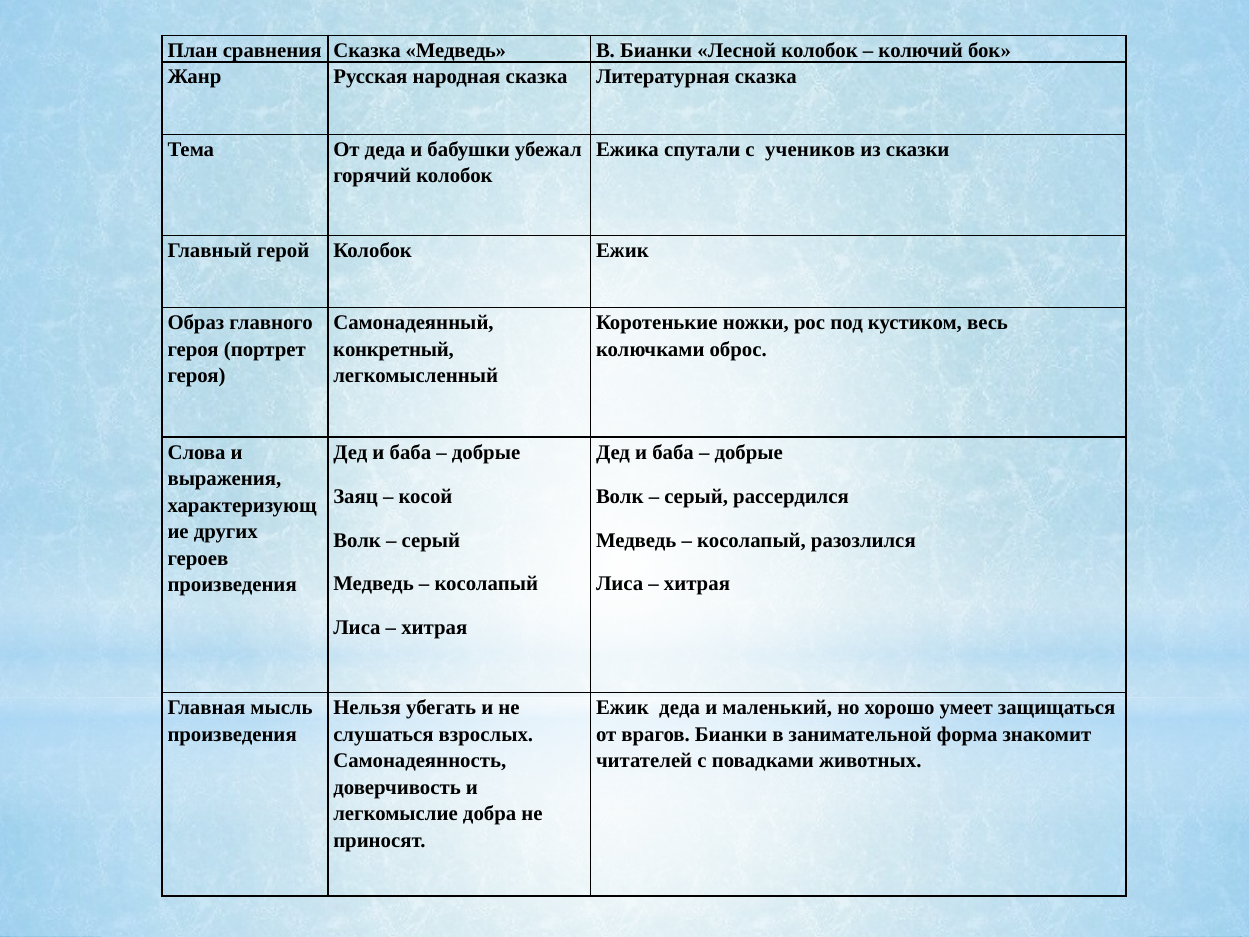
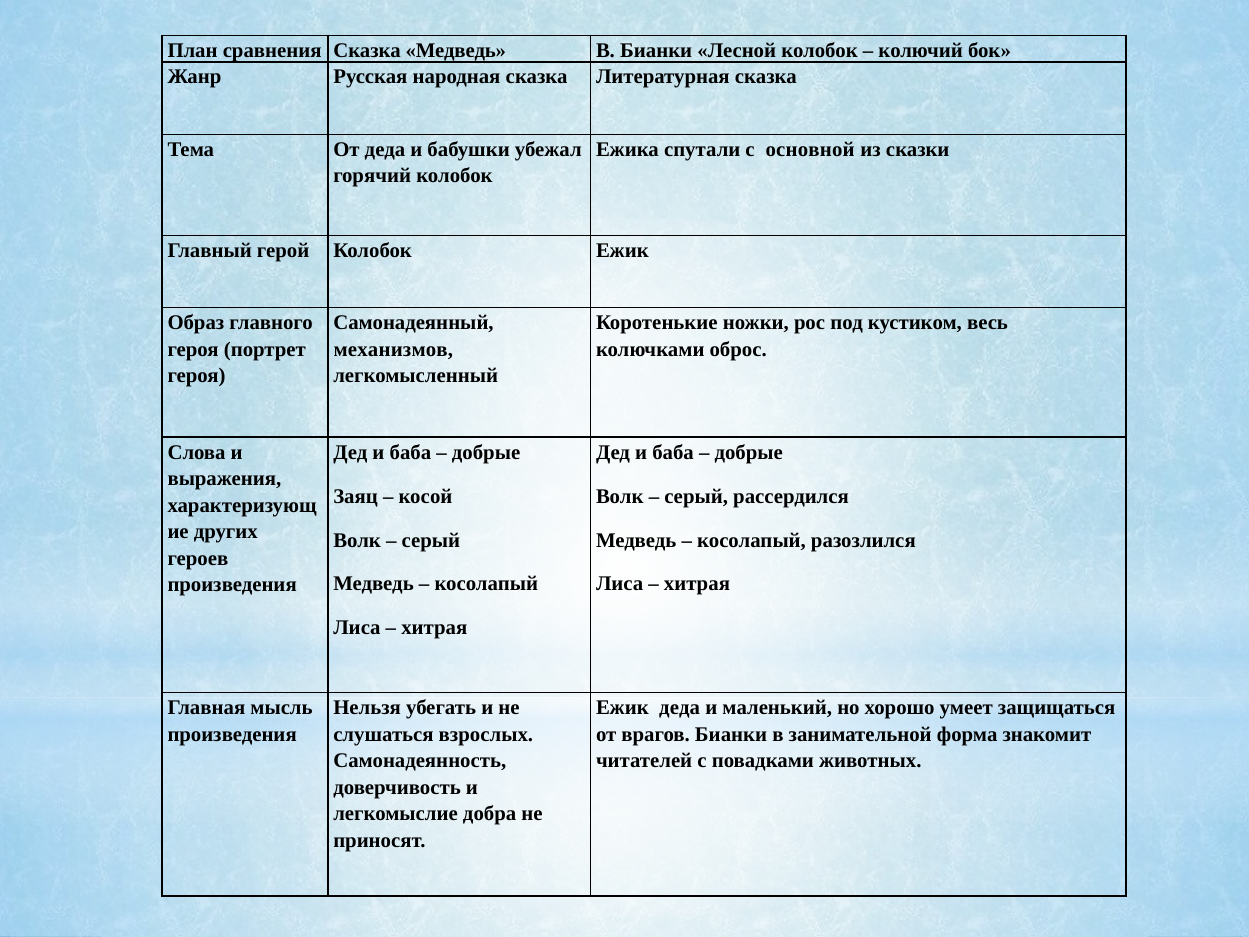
учеников: учеников -> основной (810, 149)
конкретный: конкретный -> механизмов (393, 349)
